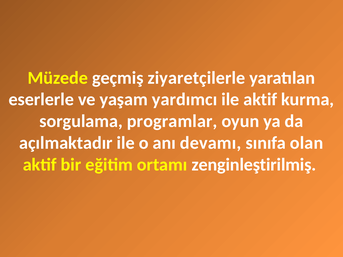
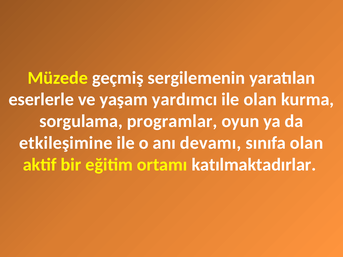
ziyaretçilerle: ziyaretçilerle -> sergilemenin (196, 78)
ile aktif: aktif -> olan (260, 100)
açılmaktadır: açılmaktadır -> etkileşimine (66, 143)
zenginleştirilmiş: zenginleştirilmiş -> katılmaktadırlar (254, 165)
